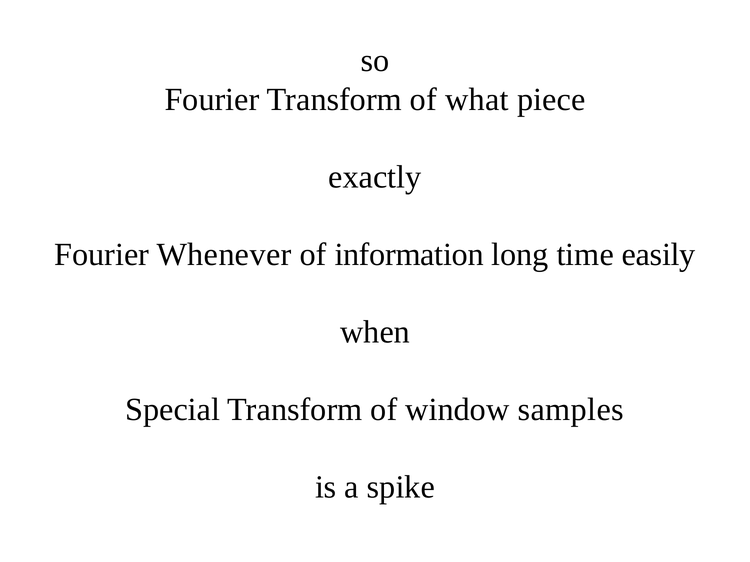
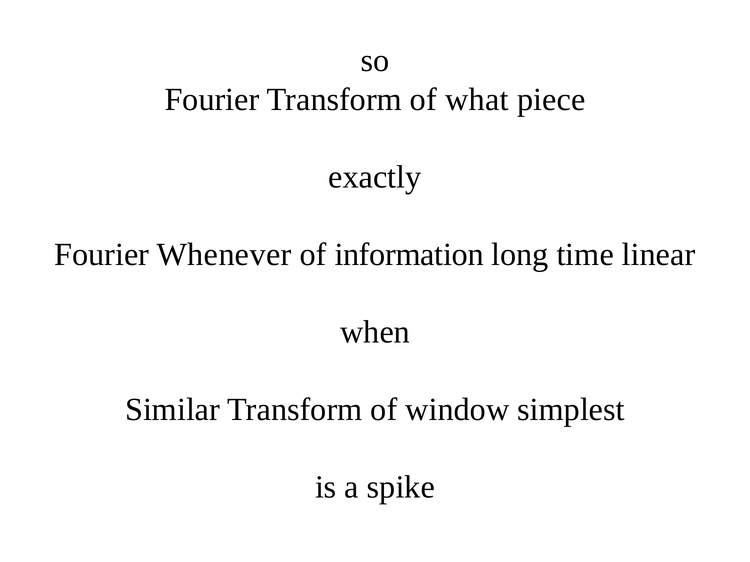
easily: easily -> linear (659, 255)
Special: Special -> Similar (173, 410)
samples: samples -> simplest (571, 410)
